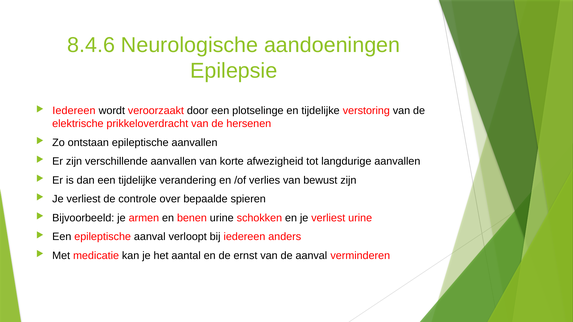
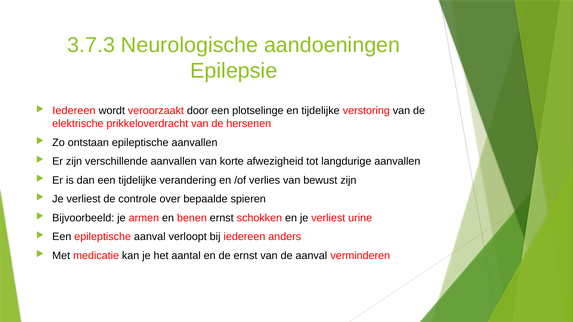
8.4.6: 8.4.6 -> 3.7.3 (91, 45)
benen urine: urine -> ernst (222, 218)
